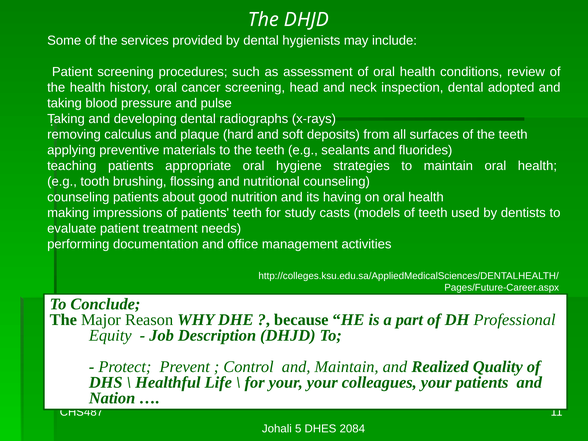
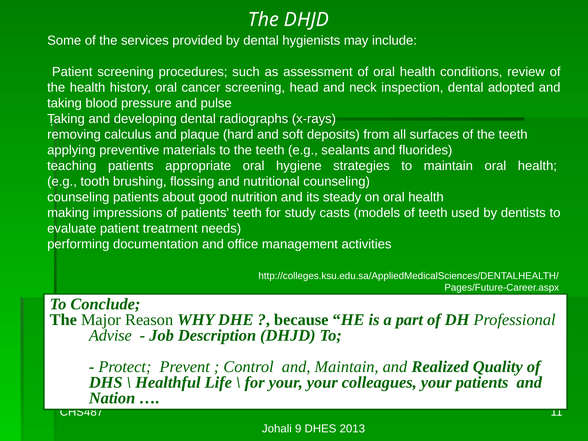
having: having -> steady (342, 197)
Equity: Equity -> Advise (110, 335)
5: 5 -> 9 (298, 429)
2084: 2084 -> 2013 (352, 429)
